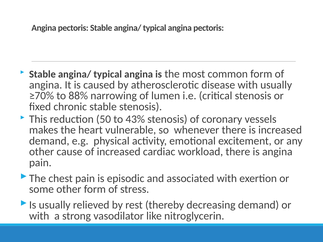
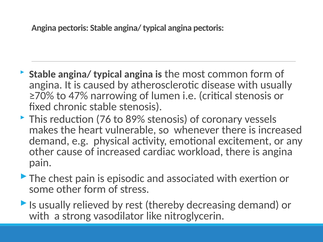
88%: 88% -> 47% (78, 96)
50: 50 -> 76 (104, 119)
43%: 43% -> 89% (135, 119)
